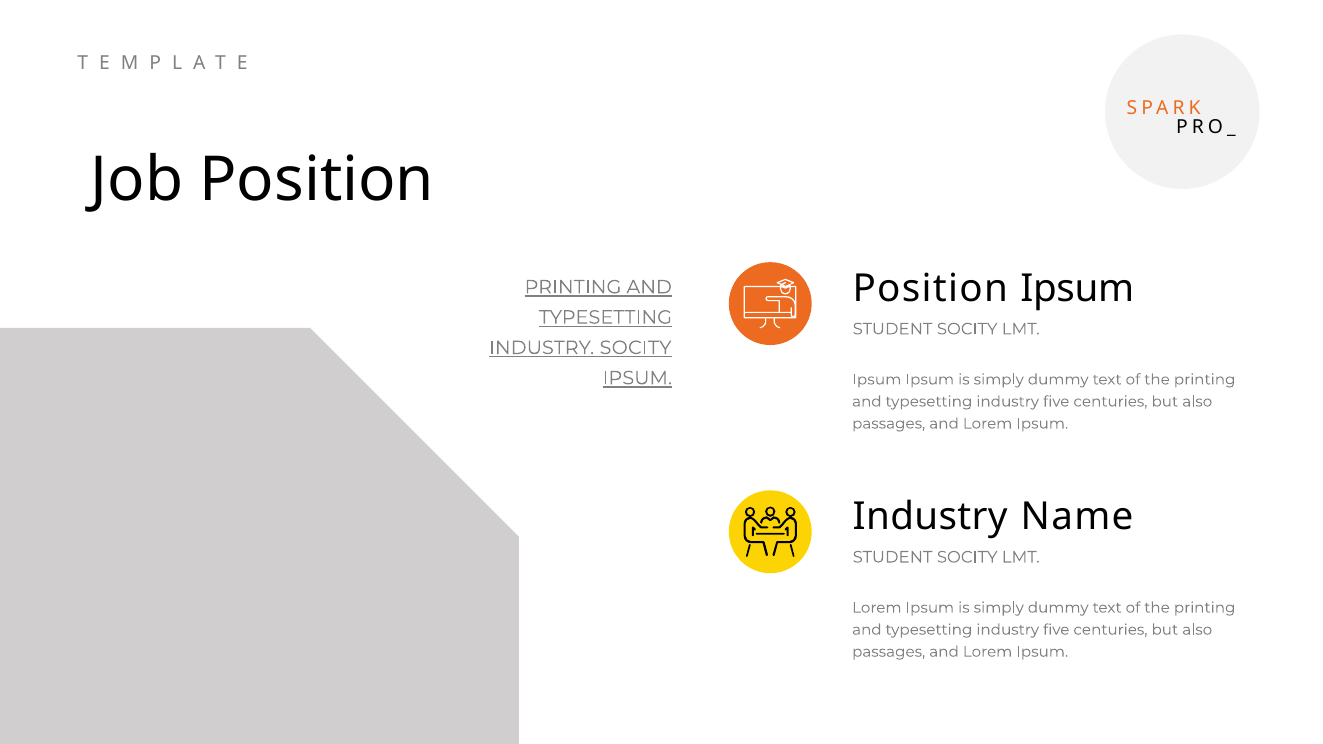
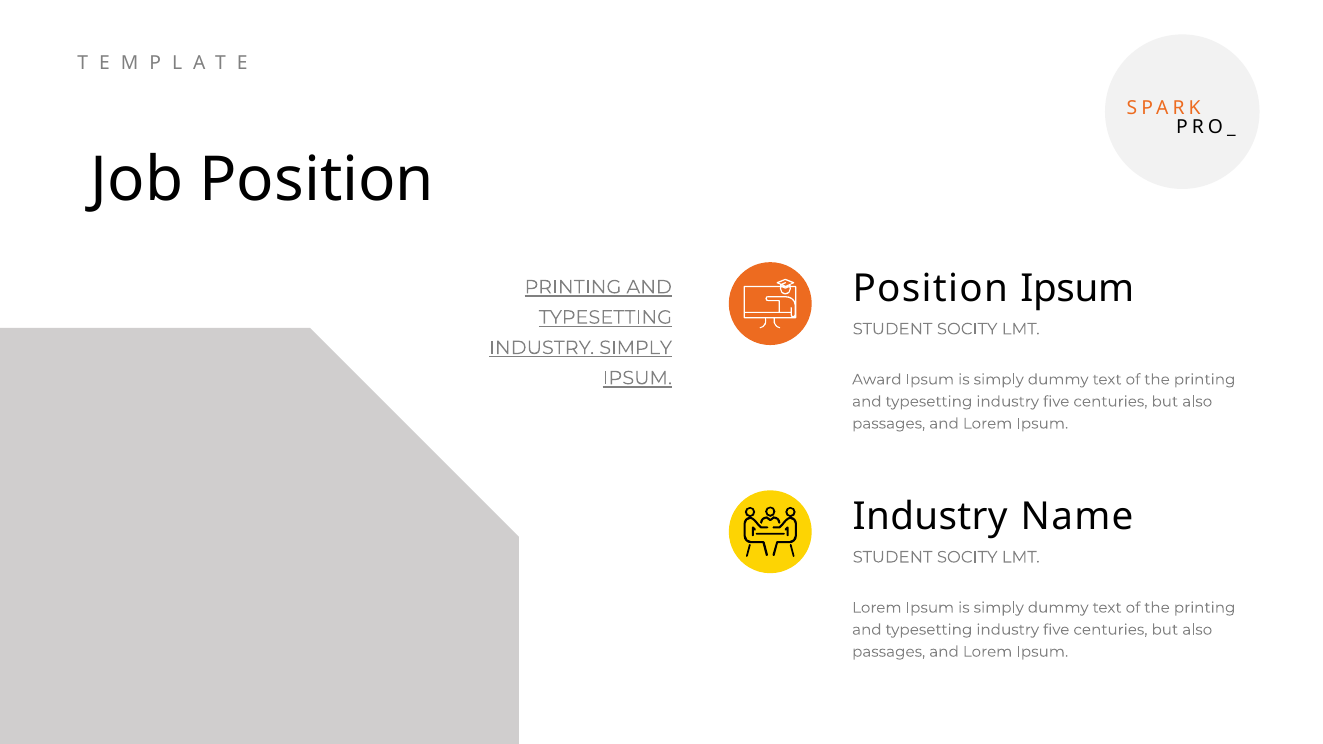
SOCITY: SOCITY -> SIMPLY (636, 348)
Ipsum: Ipsum -> Award (877, 380)
